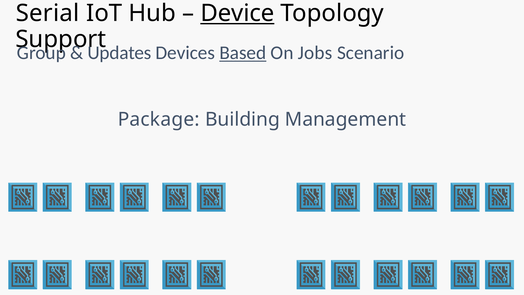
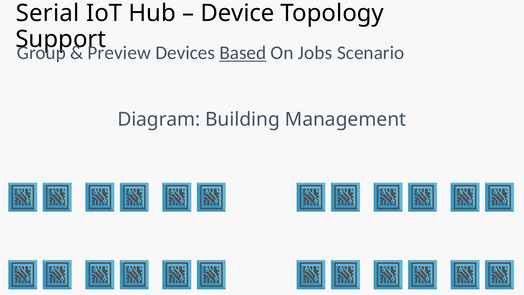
Device underline: present -> none (237, 13)
Updates: Updates -> Preview (119, 53)
Package: Package -> Diagram (159, 119)
